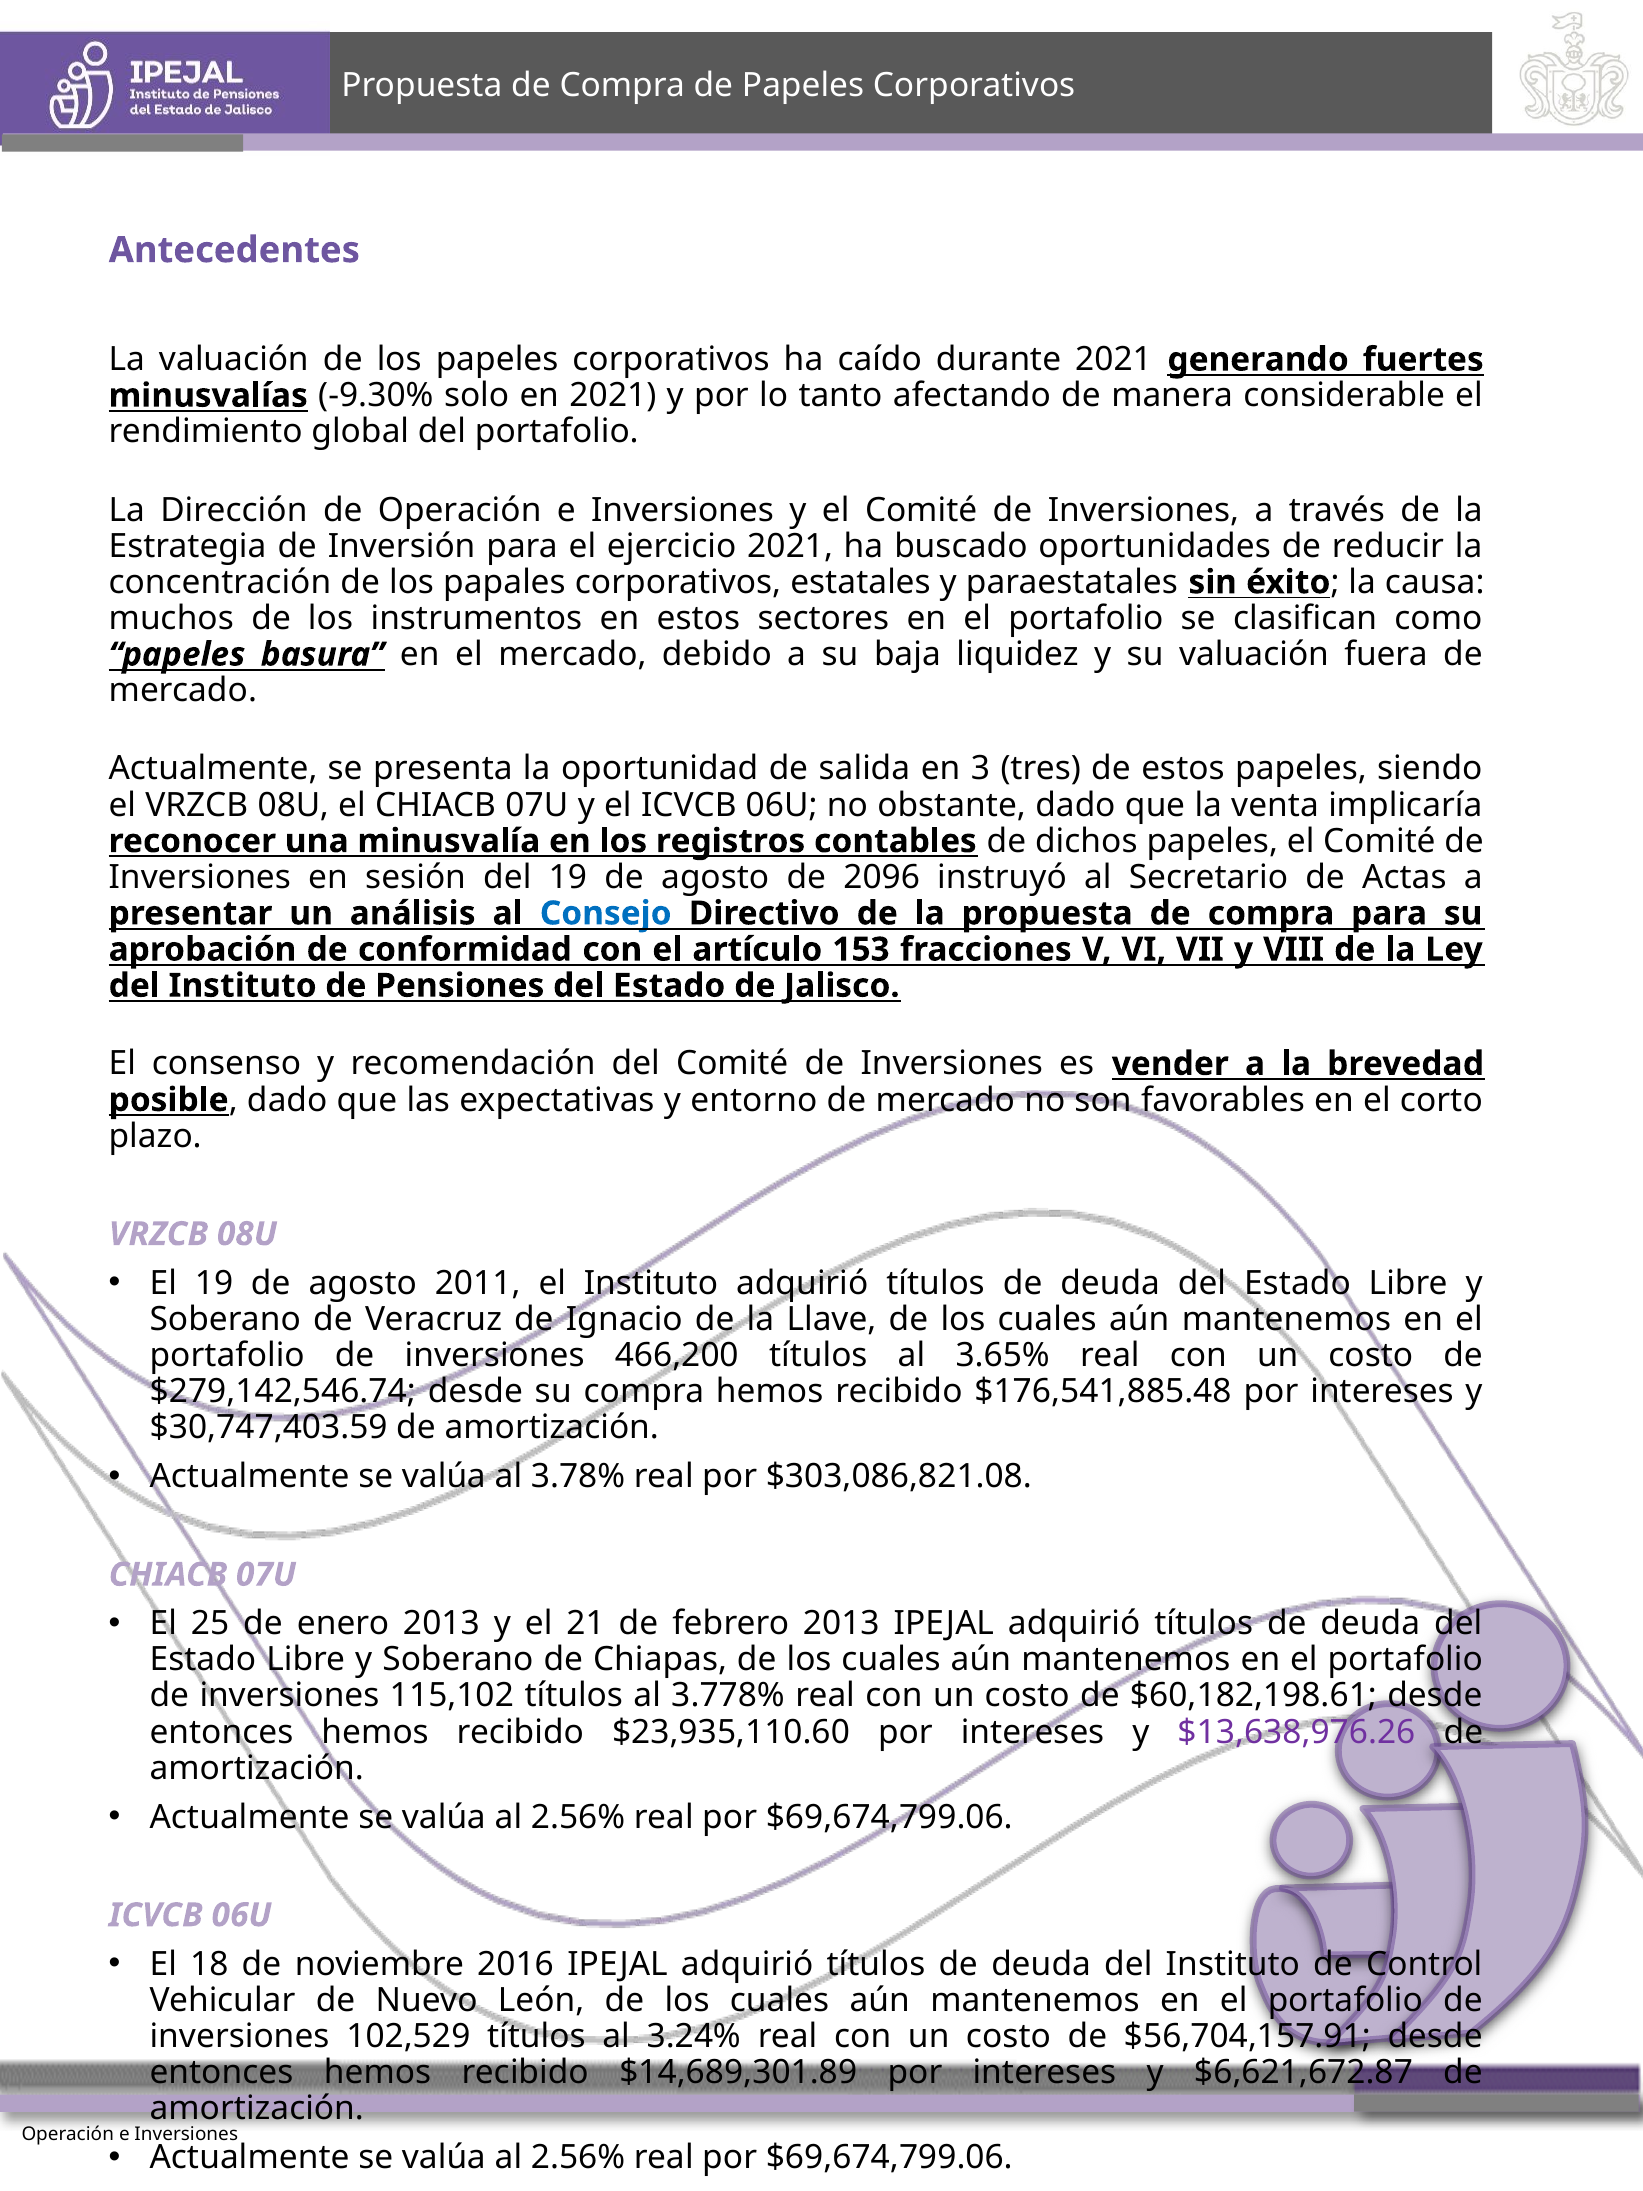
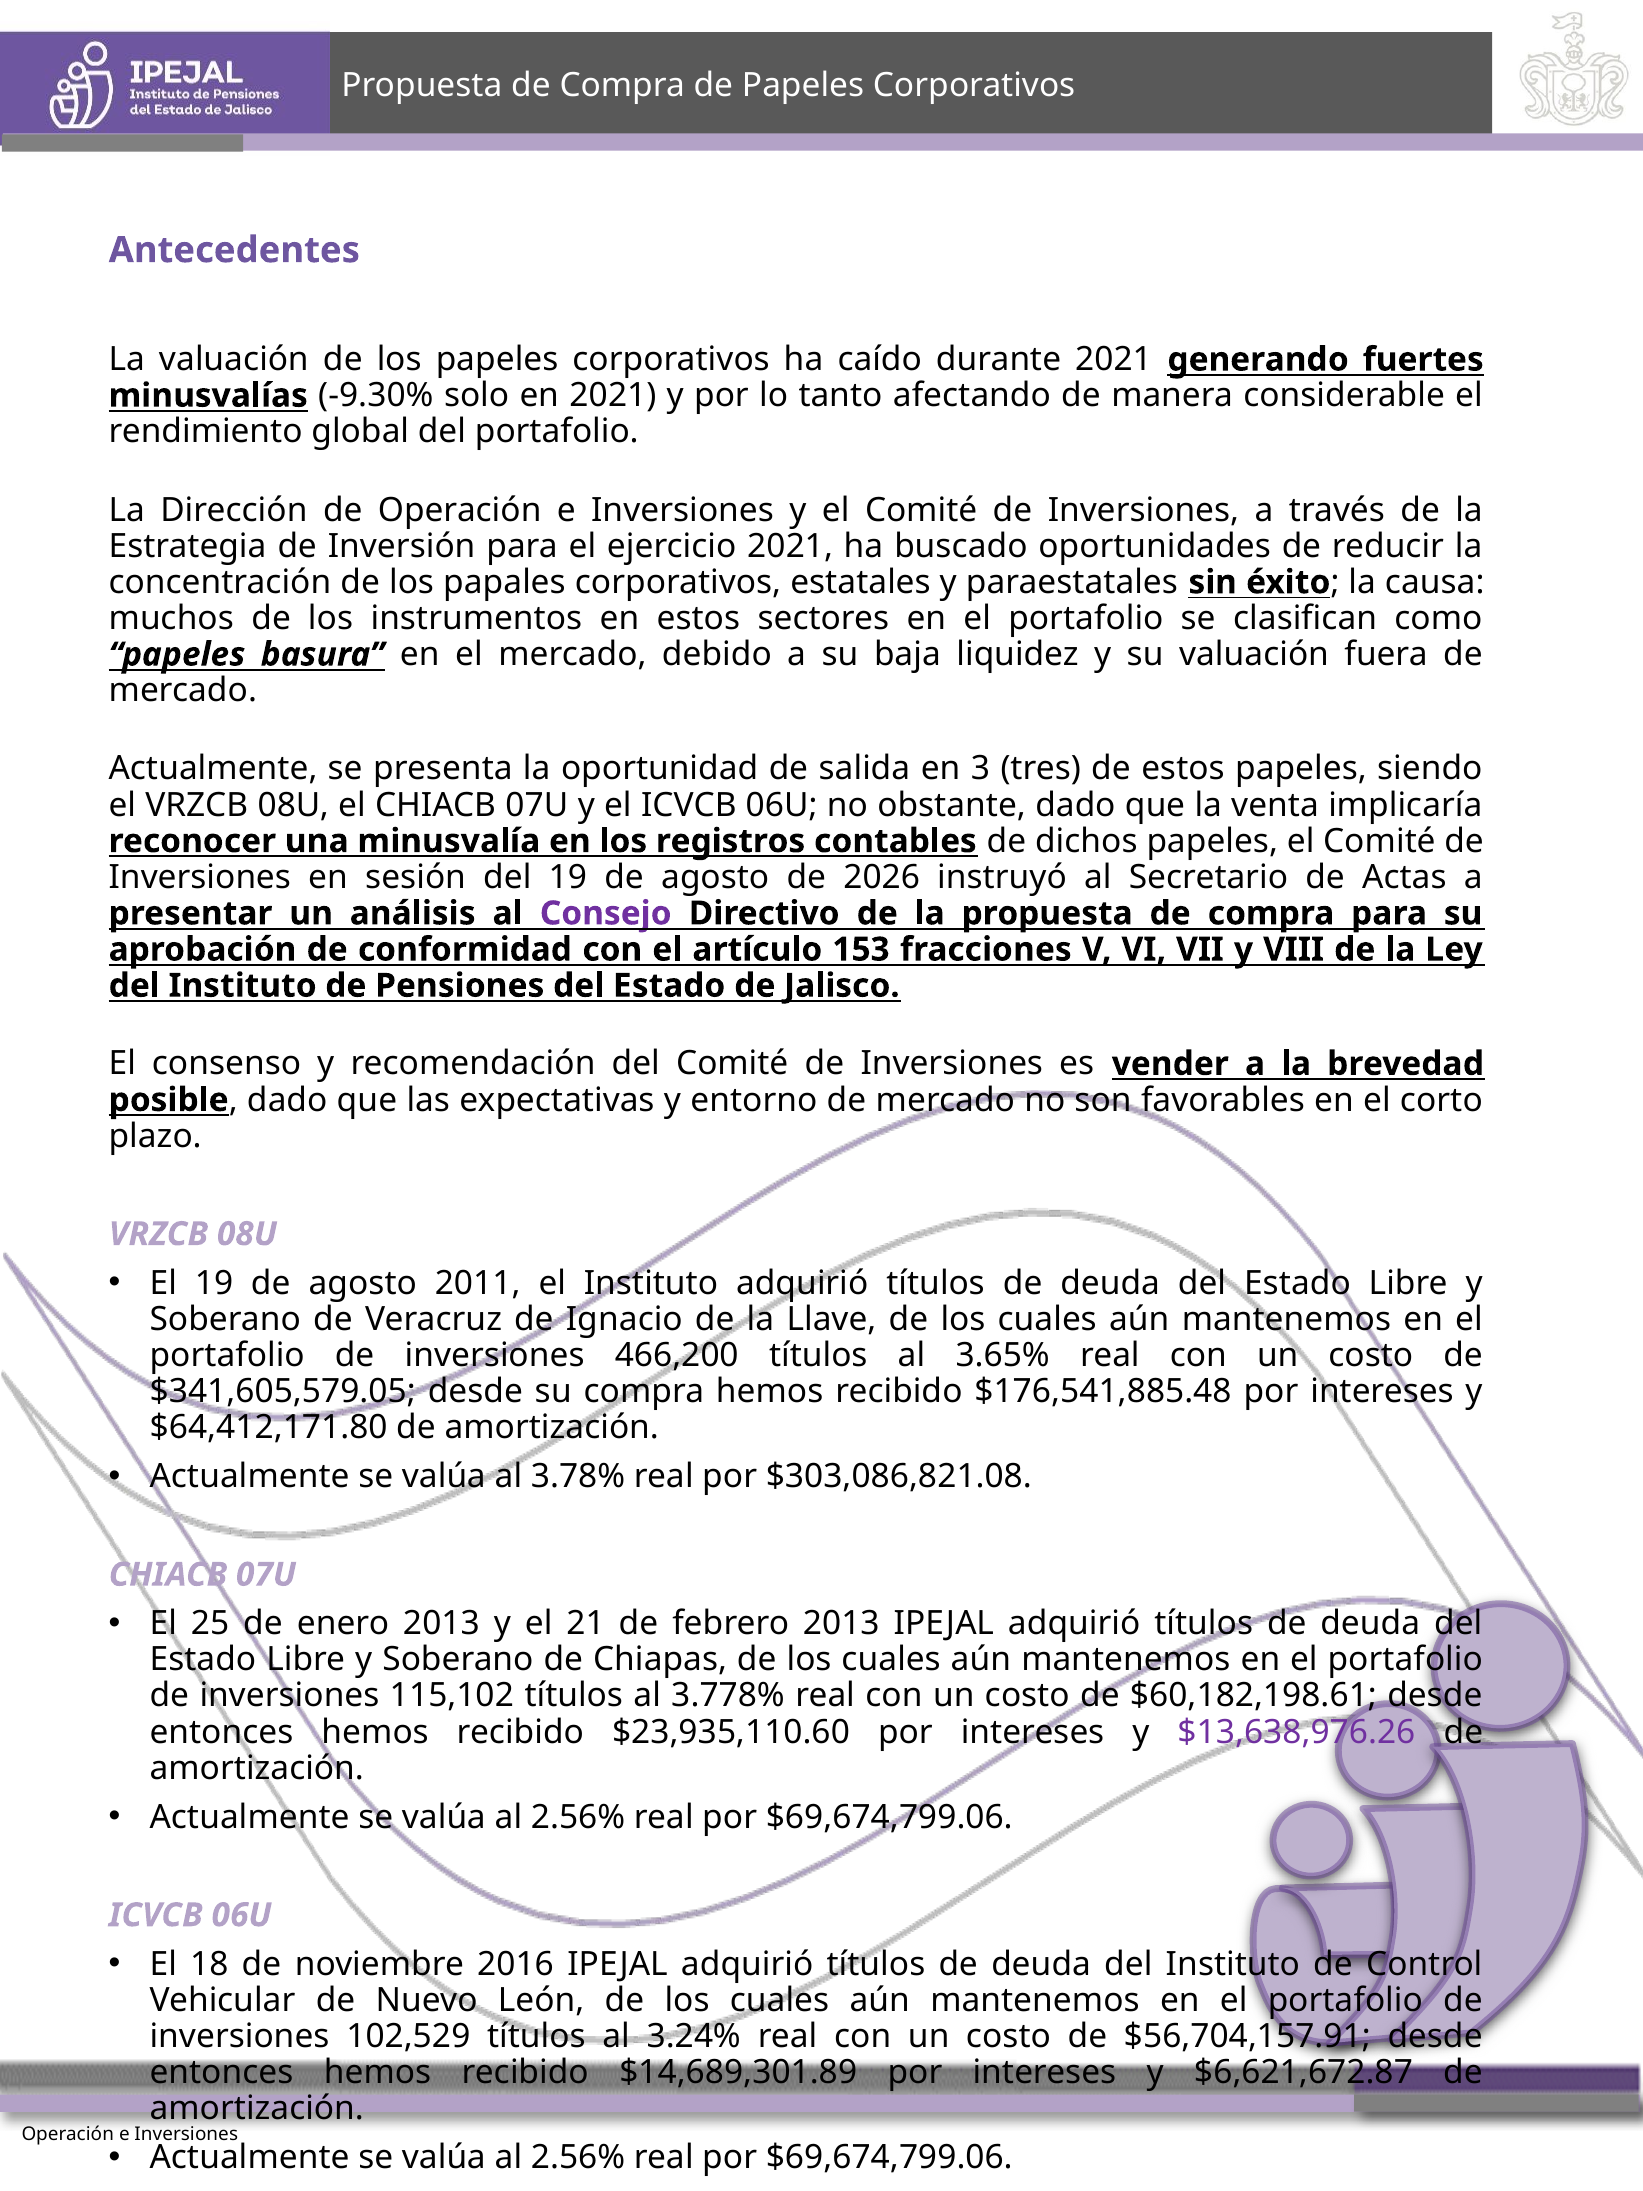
2096: 2096 -> 2026 (882, 877)
Consejo colour: blue -> purple (606, 913)
$279,142,546.74: $279,142,546.74 -> $341,605,579.05 (283, 1391)
$30,747,403.59: $30,747,403.59 -> $64,412,171.80 (269, 1427)
